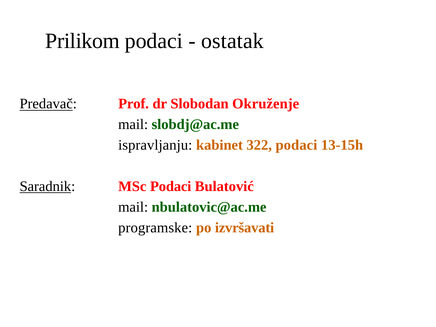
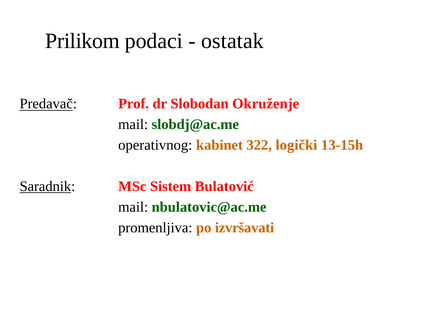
ispravljanju: ispravljanju -> operativnog (155, 145)
322 podaci: podaci -> logički (296, 145)
MSc Podaci: Podaci -> Sistem (171, 186)
programske: programske -> promenljiva (155, 228)
